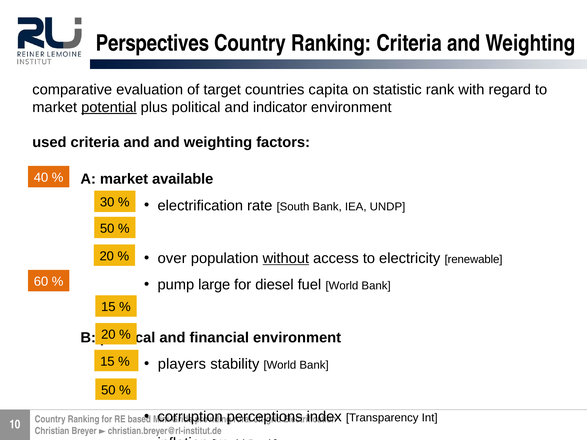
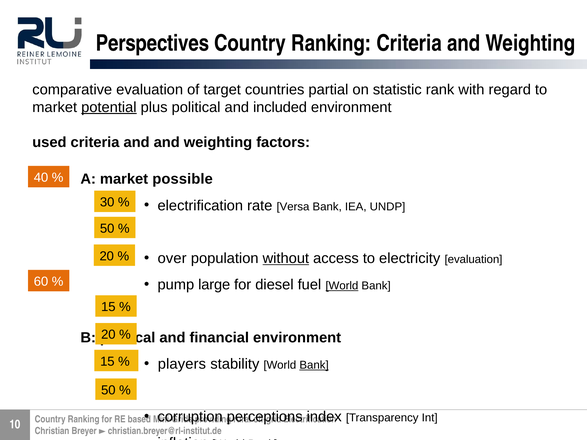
capita: capita -> partial (328, 90)
indicator: indicator -> included (280, 107)
available: available -> possible (183, 179)
South: South -> Versa (293, 207)
electricity renewable: renewable -> evaluation (473, 260)
World underline: none -> present (342, 286)
Bank underline: none -> present (314, 365)
